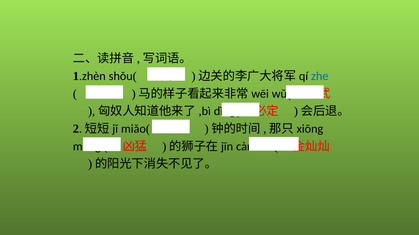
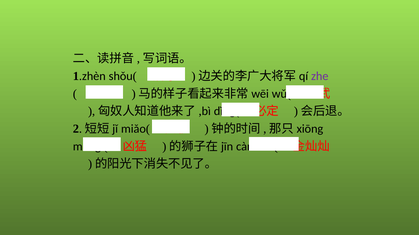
zhe colour: blue -> purple (320, 76)
